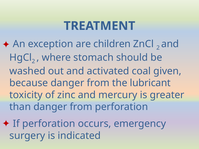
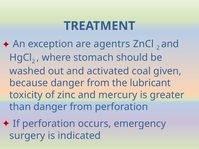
children: children -> agentrs (112, 44)
